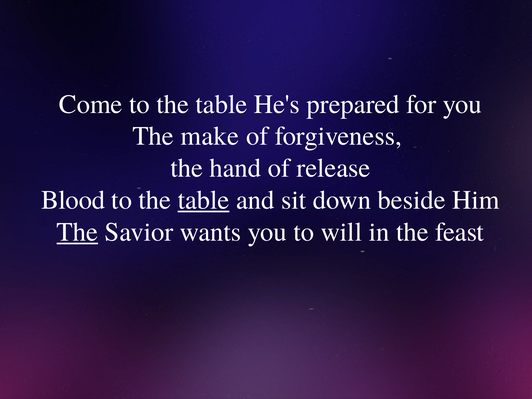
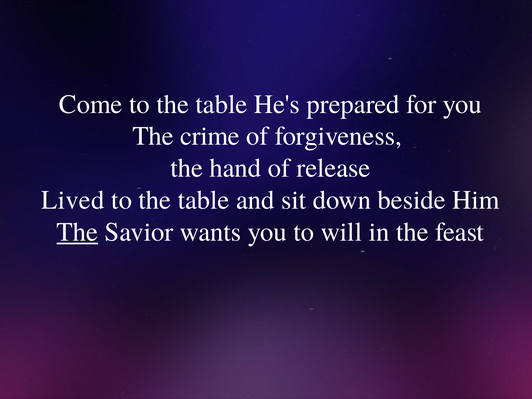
make: make -> crime (210, 136)
Blood: Blood -> Lived (73, 200)
table underline: present -> none (204, 200)
